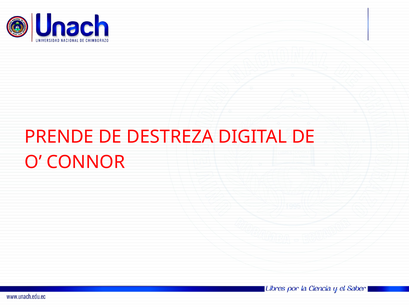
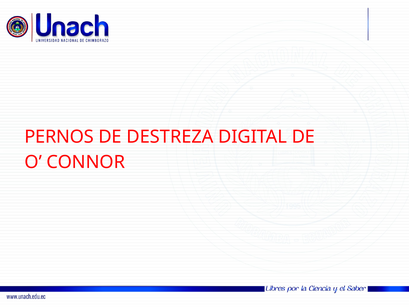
PRENDE: PRENDE -> PERNOS (59, 137)
